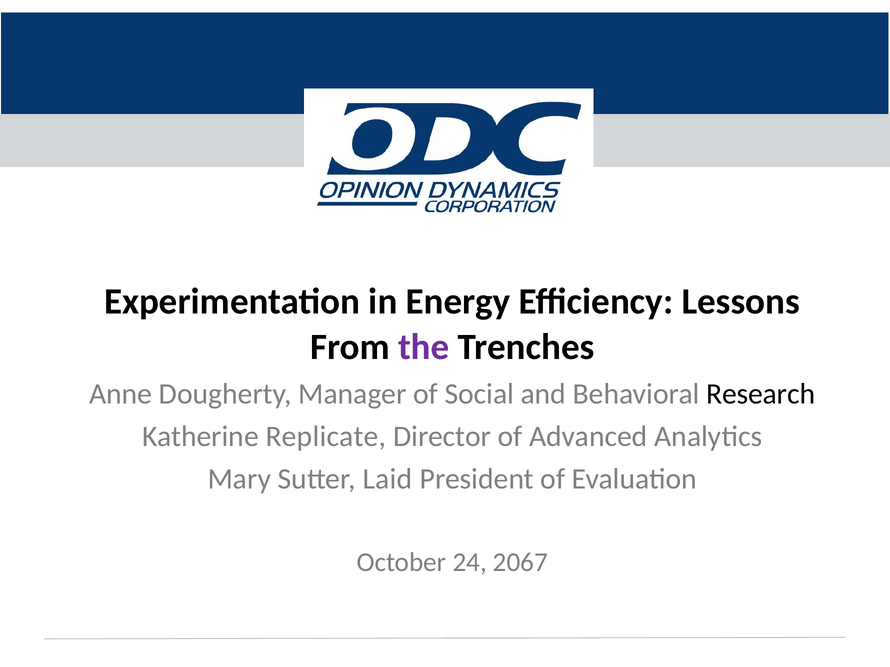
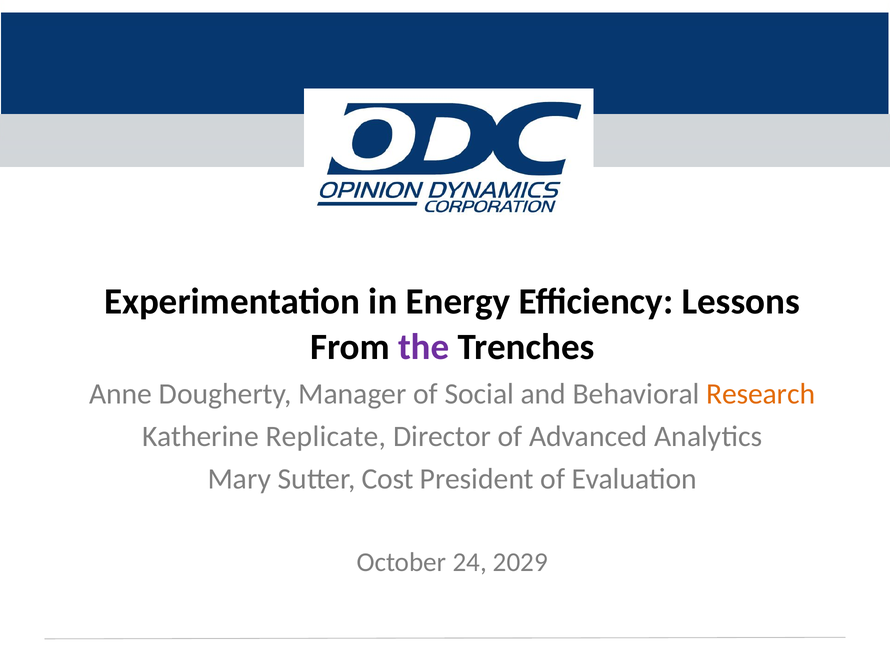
Research colour: black -> orange (761, 394)
Laid: Laid -> Cost (388, 479)
2067: 2067 -> 2029 (520, 563)
